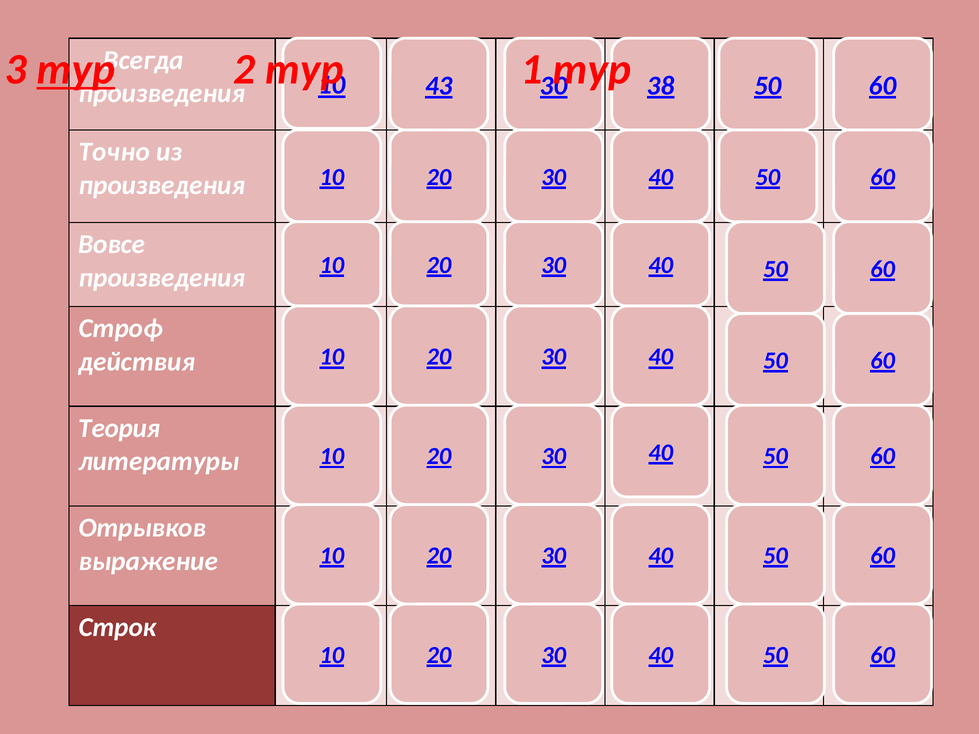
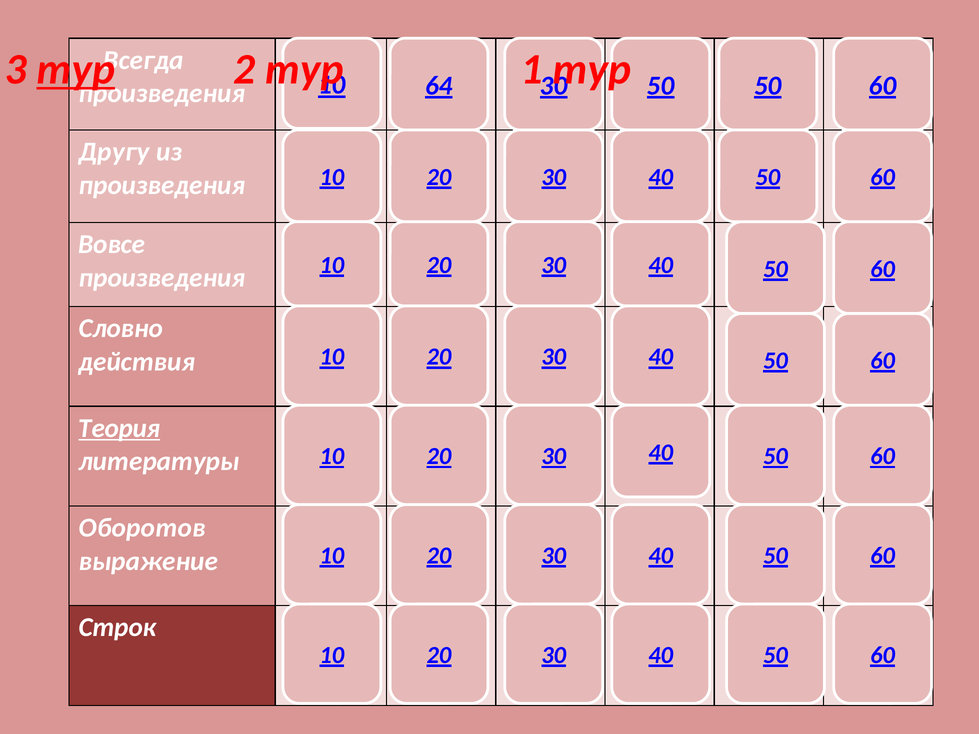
43: 43 -> 64 (439, 86)
38: 38 -> 50 (661, 86)
Точно: Точно -> Другу (114, 152)
Строф: Строф -> Словно (121, 328)
Теория underline: none -> present (119, 428)
Отрывков: Отрывков -> Оборотов (142, 528)
